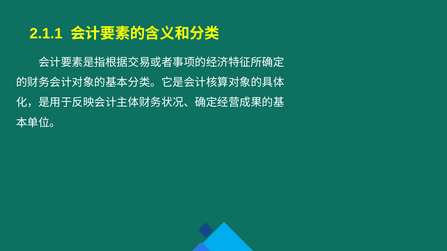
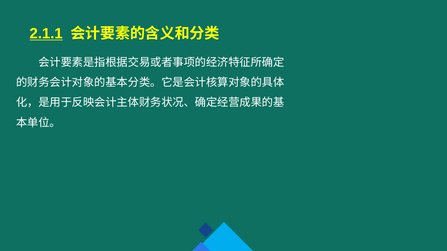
2.1.1 underline: none -> present (46, 34)
